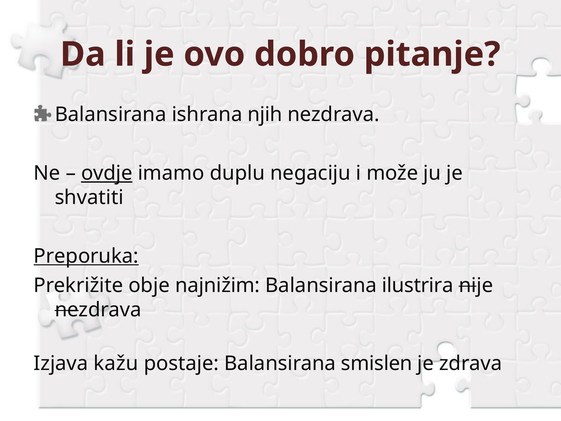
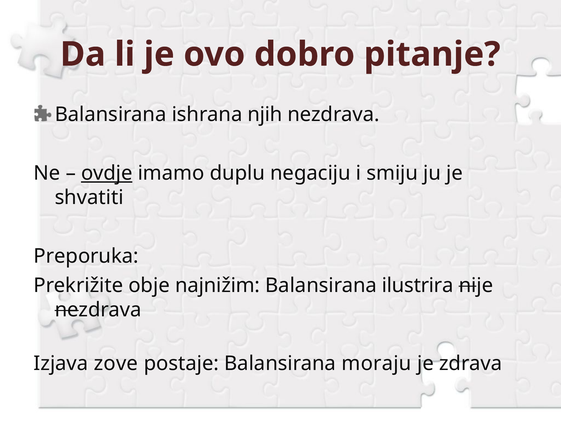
može: može -> smiju (392, 173)
Preporuka underline: present -> none (86, 256)
kažu: kažu -> zove (116, 363)
smislen: smislen -> moraju (376, 363)
